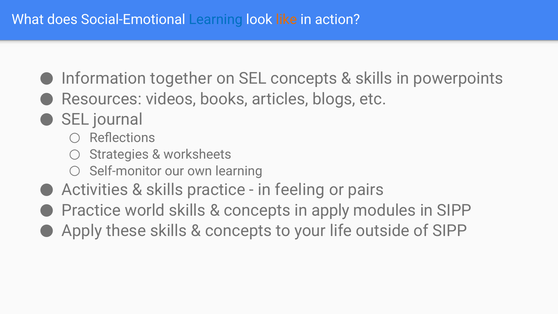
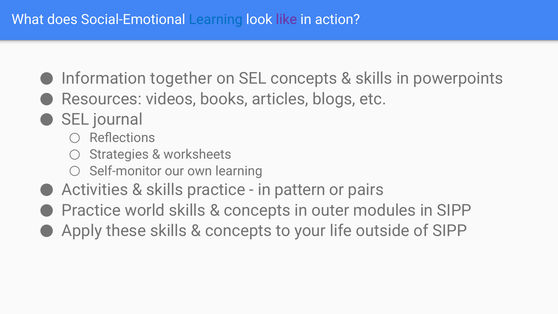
like colour: orange -> purple (286, 19)
feeling: feeling -> pattern (300, 190)
in apply: apply -> outer (330, 210)
